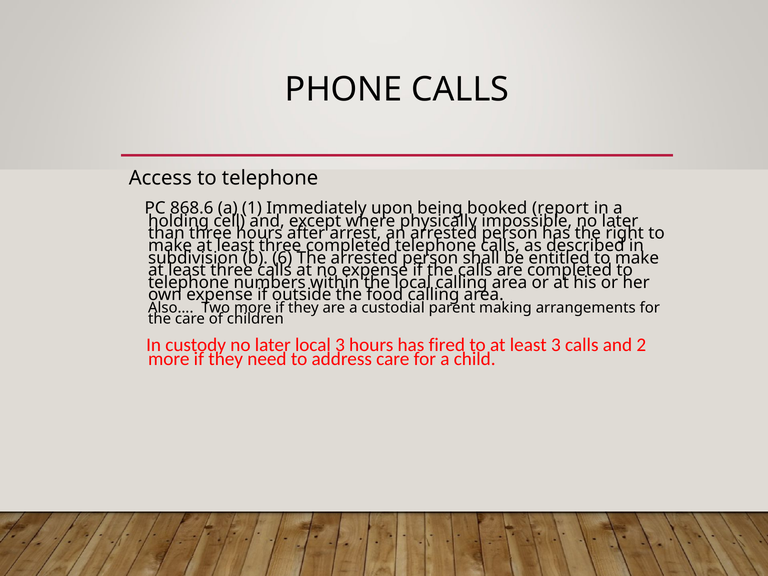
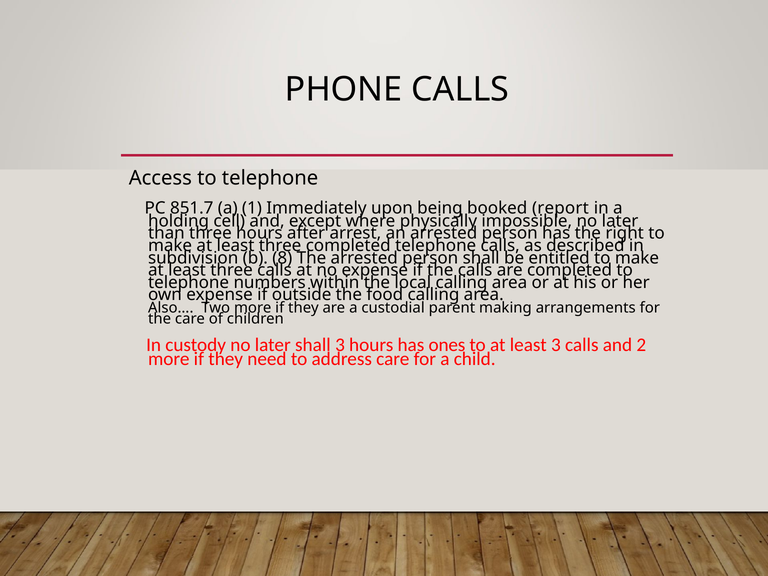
868.6: 868.6 -> 851.7 (192, 208)
6: 6 -> 8 (282, 258)
later local: local -> shall (313, 345)
fired: fired -> ones (447, 345)
